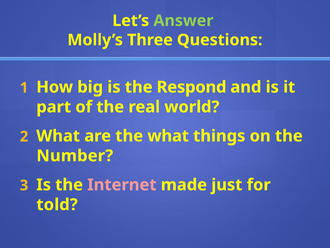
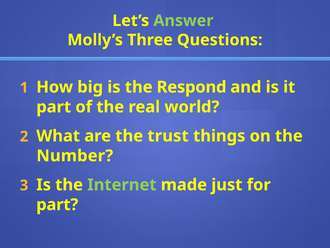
the what: what -> trust (168, 136)
Internet colour: pink -> light green (122, 184)
told: told -> part (57, 204)
